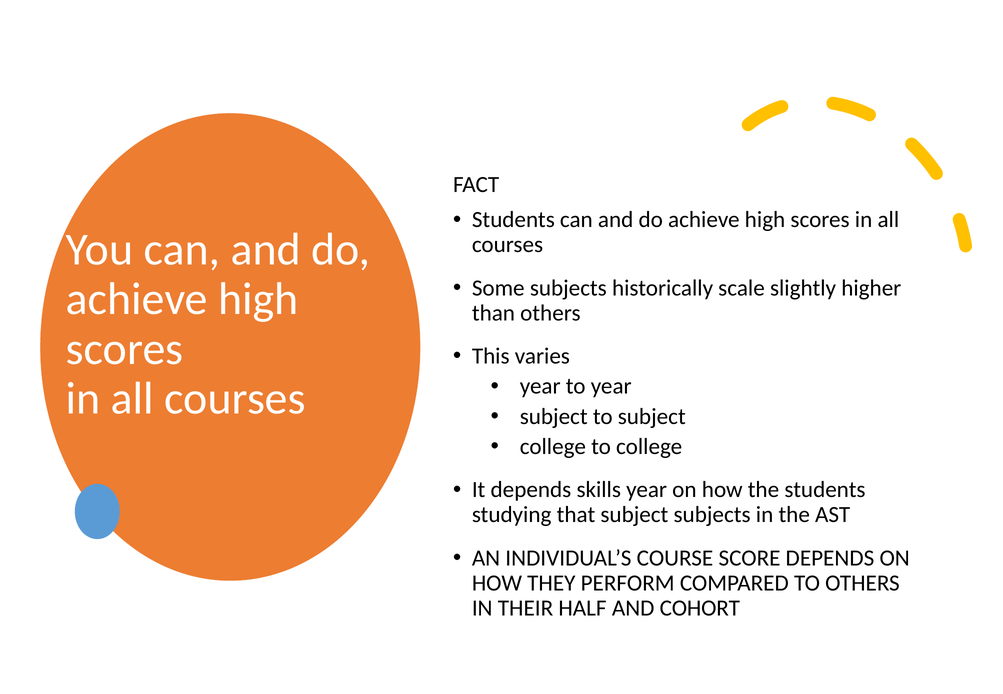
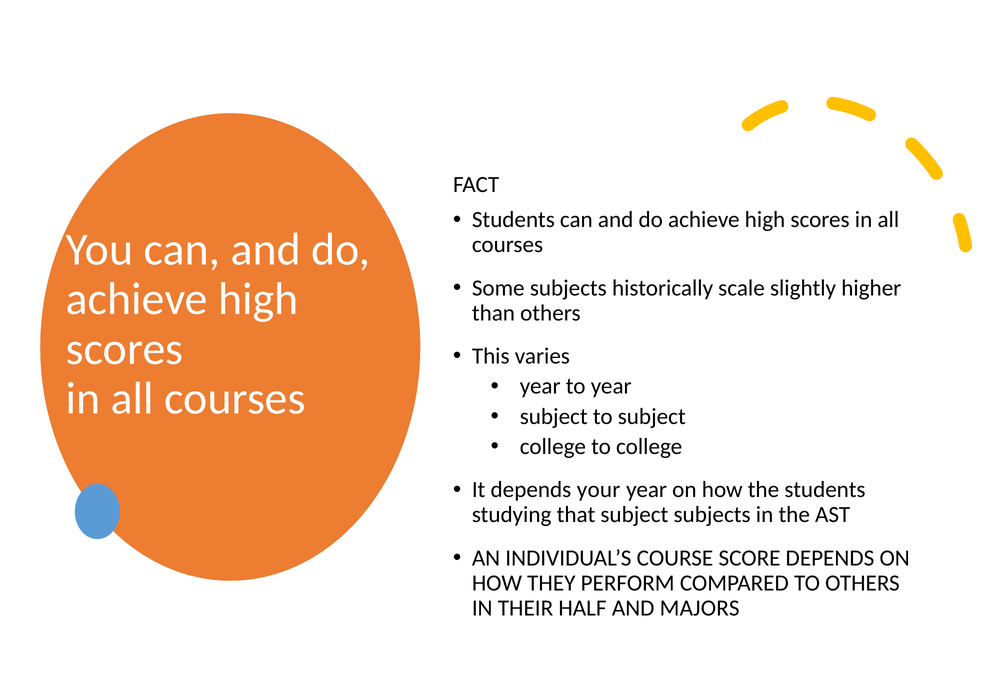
skills: skills -> your (599, 490)
COHORT: COHORT -> MAJORS (700, 608)
